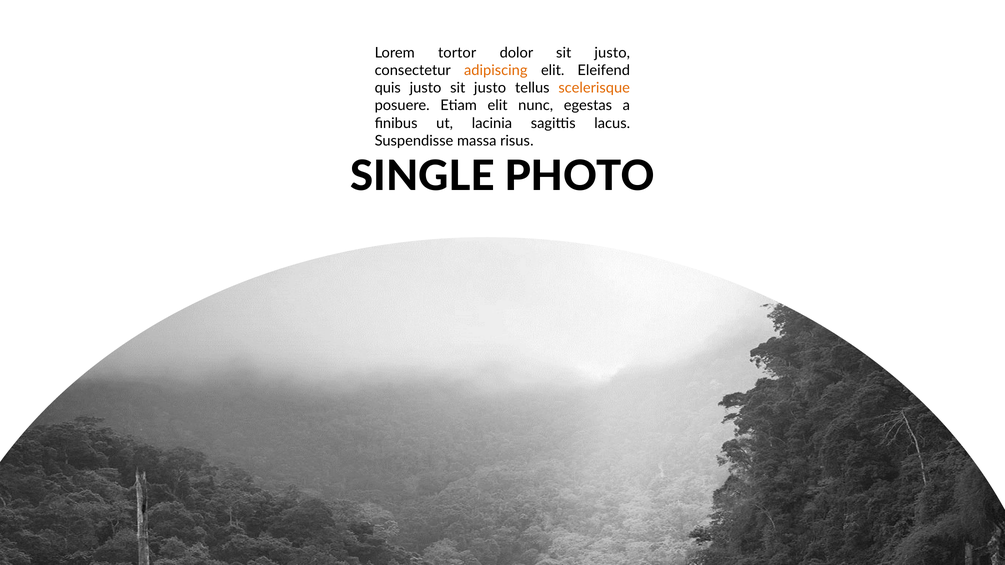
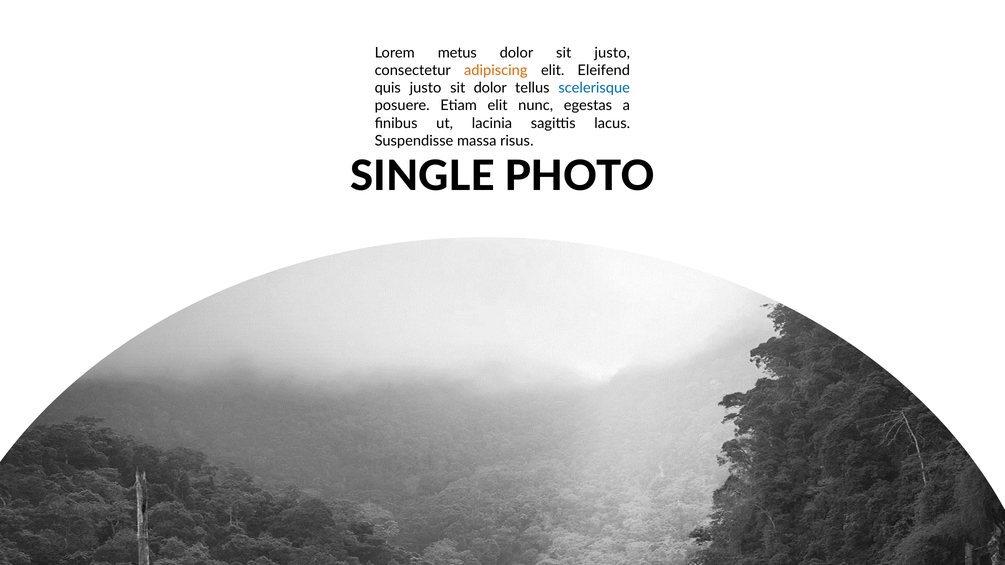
tortor: tortor -> metus (457, 53)
justo sit justo: justo -> dolor (490, 88)
scelerisque colour: orange -> blue (594, 88)
